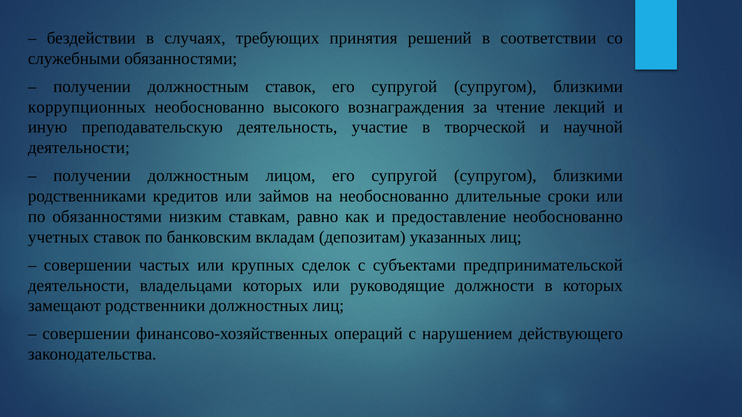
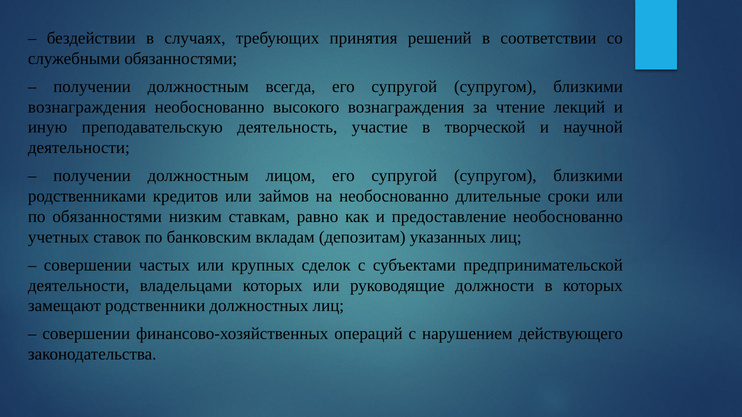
должностным ставок: ставок -> всегда (291, 87)
коррупционных: коррупционных -> вознаграждения (87, 107)
